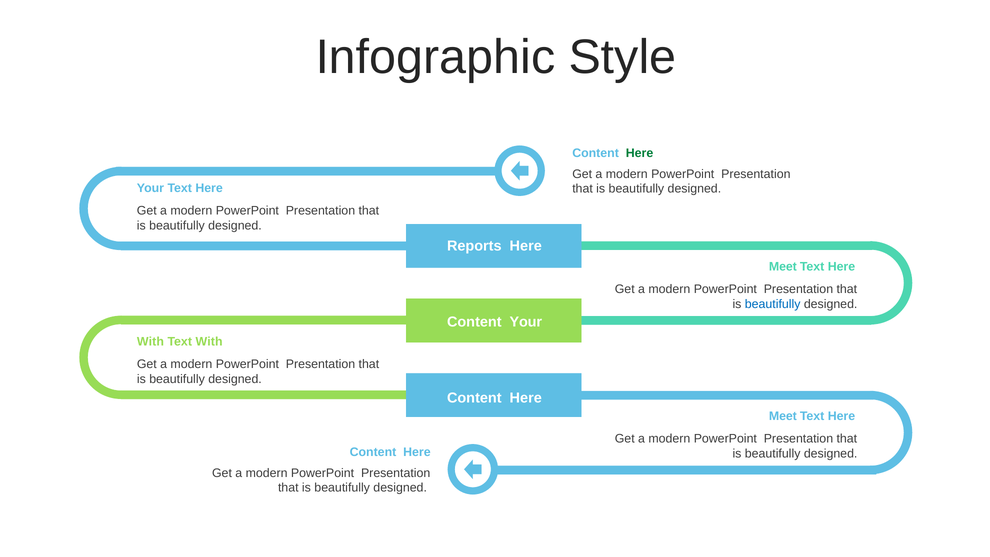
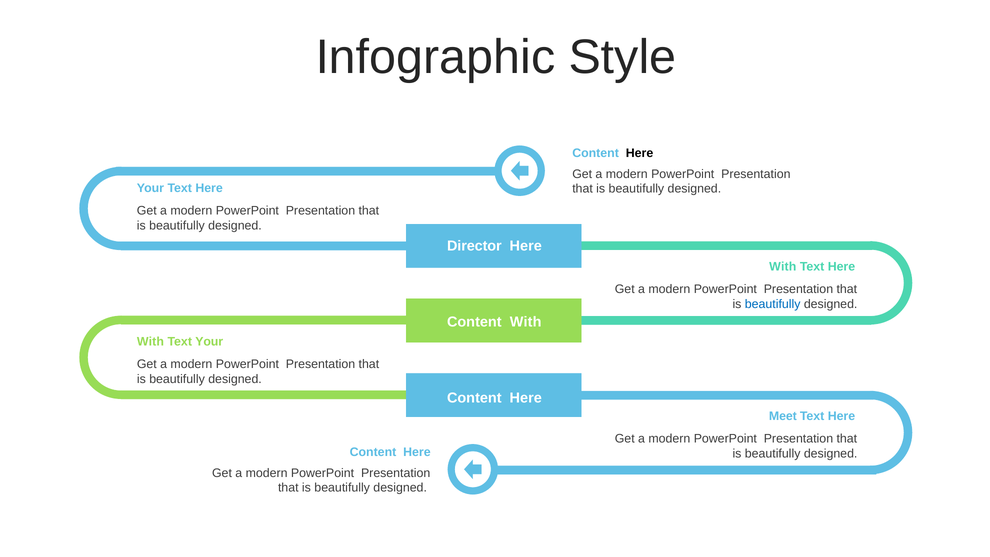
Here colour: green -> black (640, 153)
Reports: Reports -> Director (474, 246)
Meet: Meet -> With (783, 267)
Content Your: Your -> With (526, 322)
Text With: With -> Your (209, 342)
